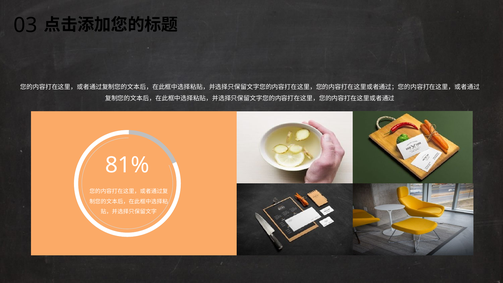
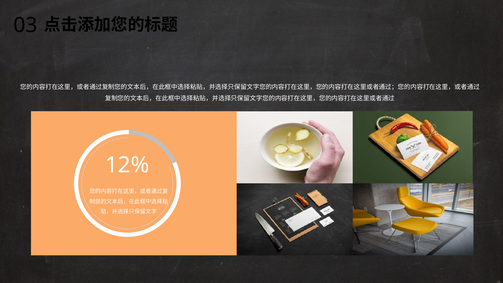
81%: 81% -> 12% (127, 165)
